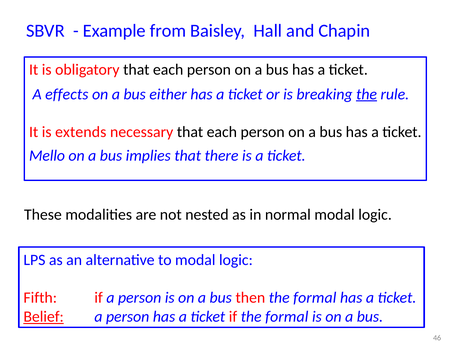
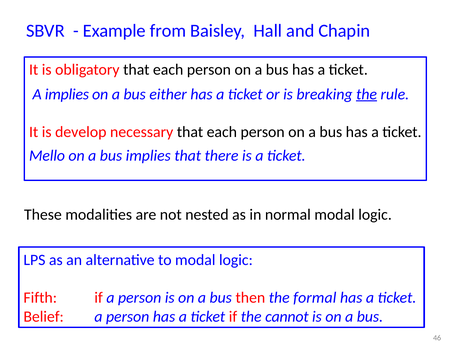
A effects: effects -> implies (67, 94)
extends: extends -> develop (81, 132)
Belief underline: present -> none (44, 317)
if the formal: formal -> cannot (287, 317)
